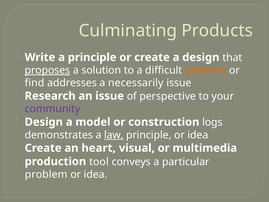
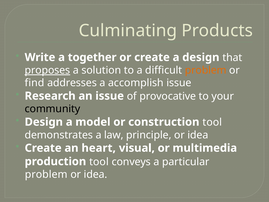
a principle: principle -> together (92, 57)
necessarily: necessarily -> accomplish (136, 83)
perspective: perspective -> provocative (168, 96)
community colour: purple -> black (52, 109)
construction logs: logs -> tool (212, 122)
law underline: present -> none (114, 135)
